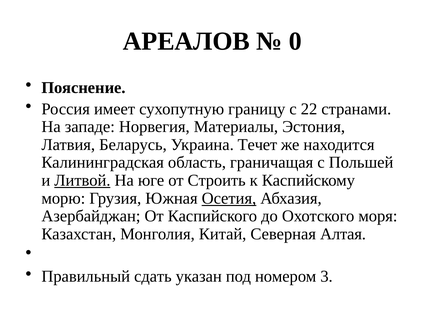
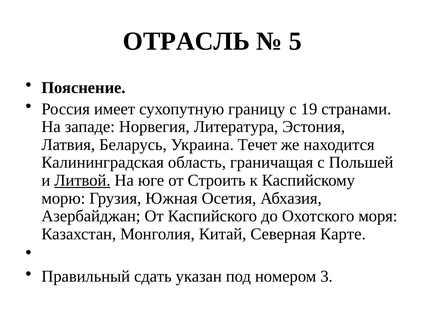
АРЕАЛОВ: АРЕАЛОВ -> ОТРАСЛЬ (186, 41)
0: 0 -> 5 (295, 41)
22: 22 -> 19 (309, 109)
Материалы: Материалы -> Литература (236, 127)
Осетия underline: present -> none (229, 198)
Алтая: Алтая -> Карте (343, 234)
